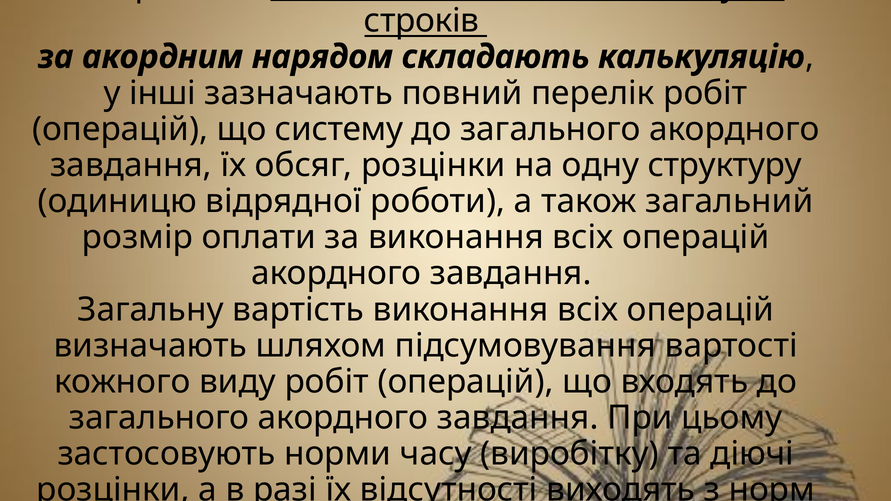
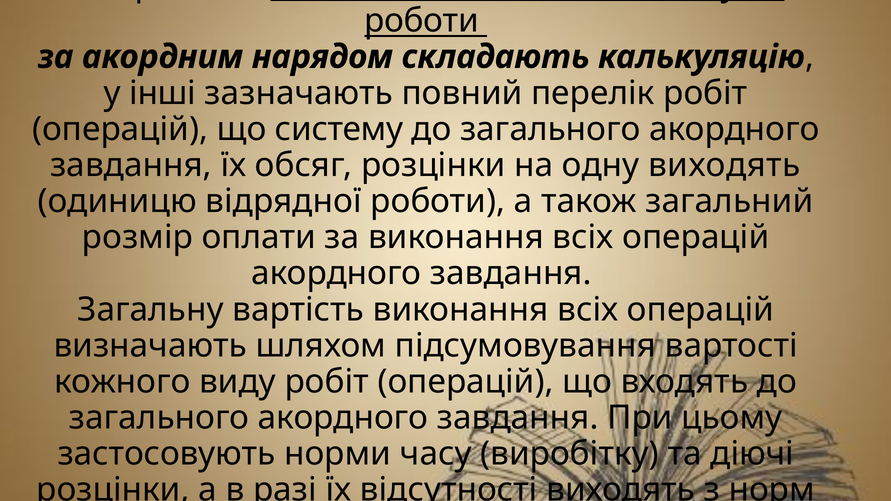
строків: строків -> роботи (422, 21)
одну структуру: структуру -> виходять (724, 165)
